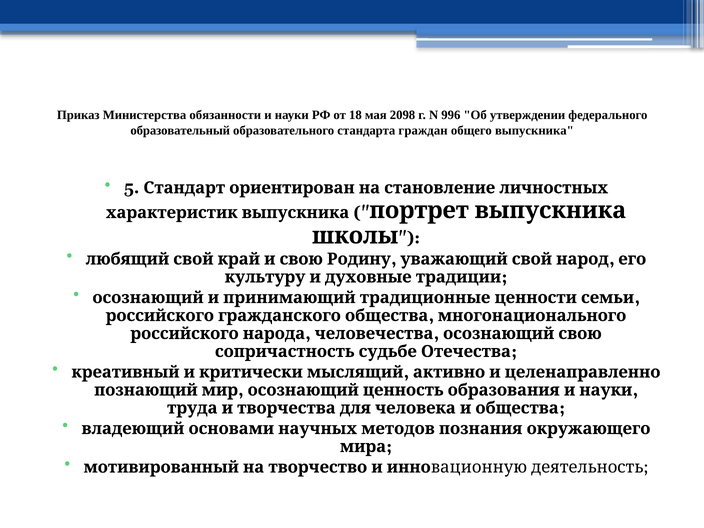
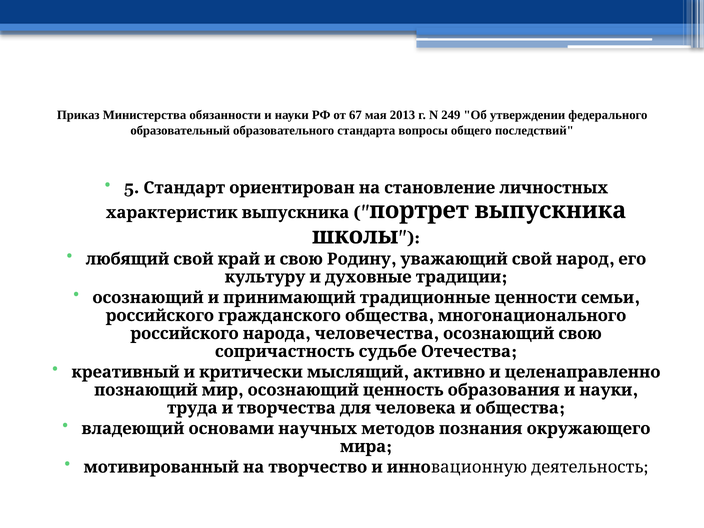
18: 18 -> 67 (355, 115)
2098: 2098 -> 2013 (403, 115)
996: 996 -> 249 (451, 115)
граждан: граждан -> вопросы (423, 131)
общего выпускника: выпускника -> последствий (534, 131)
